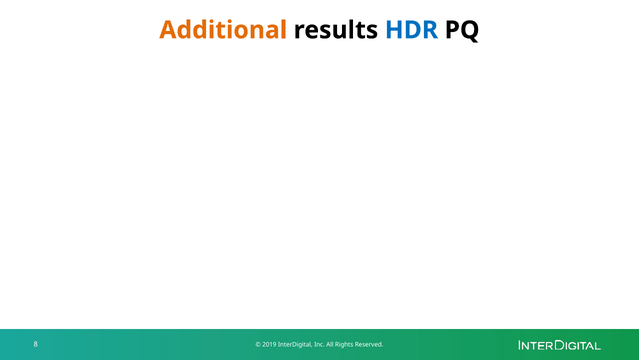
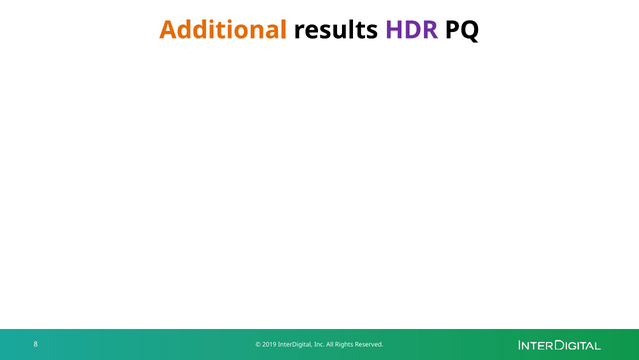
HDR colour: blue -> purple (411, 30)
